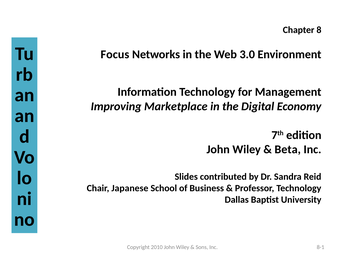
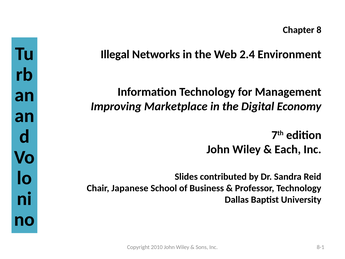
Focus: Focus -> Illegal (115, 54)
3.0: 3.0 -> 2.4 (247, 54)
Beta: Beta -> Each (288, 149)
